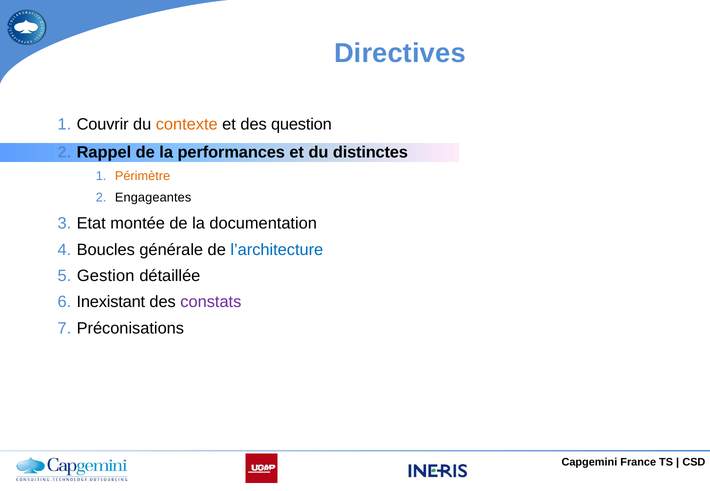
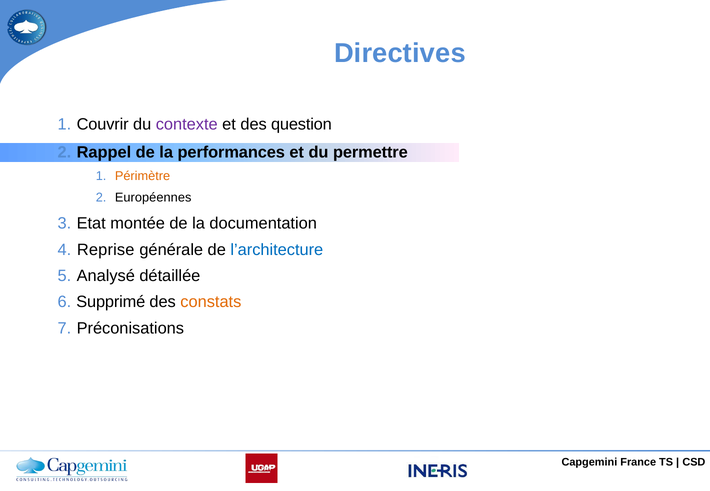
contexte colour: orange -> purple (187, 125)
distinctes: distinctes -> permettre (370, 153)
Engageantes: Engageantes -> Européennes (153, 198)
Boucles: Boucles -> Reprise (106, 250)
Gestion: Gestion -> Analysé (106, 276)
Inexistant: Inexistant -> Supprimé (111, 302)
constats colour: purple -> orange (211, 302)
